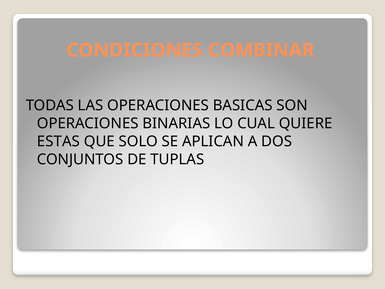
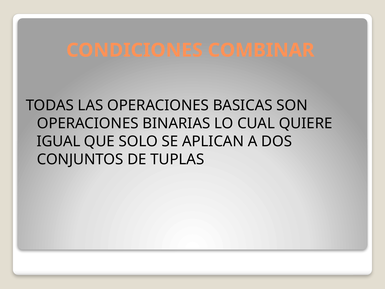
ESTAS: ESTAS -> IGUAL (59, 141)
